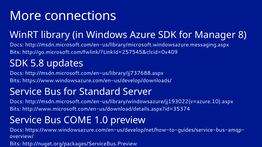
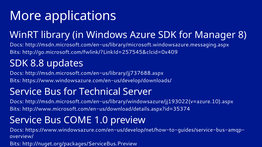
connections: connections -> applications (80, 16)
5.8: 5.8 -> 8.8 (37, 64)
Standard: Standard -> Technical (100, 92)
